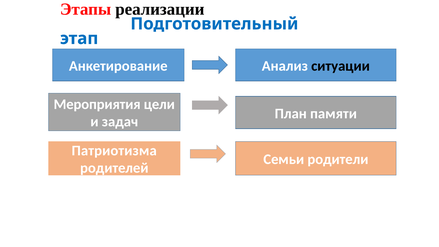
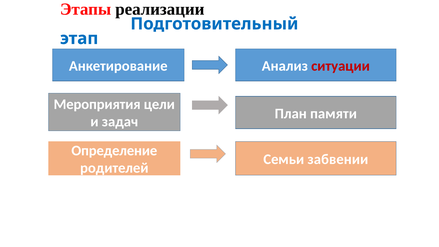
ситуации colour: black -> red (341, 66)
Патриотизма: Патриотизма -> Определение (114, 151)
родители: родители -> забвении (338, 159)
